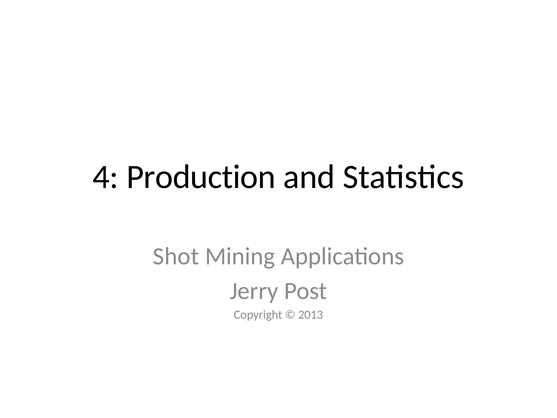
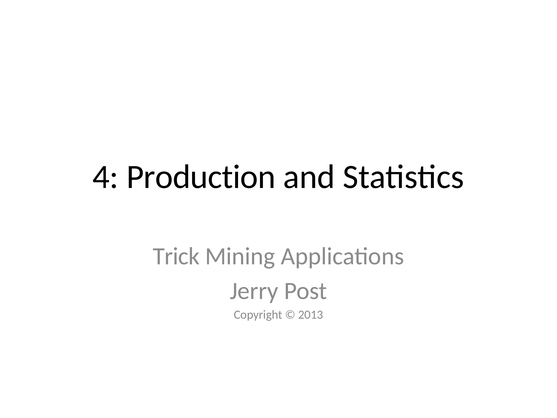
Shot: Shot -> Trick (176, 256)
